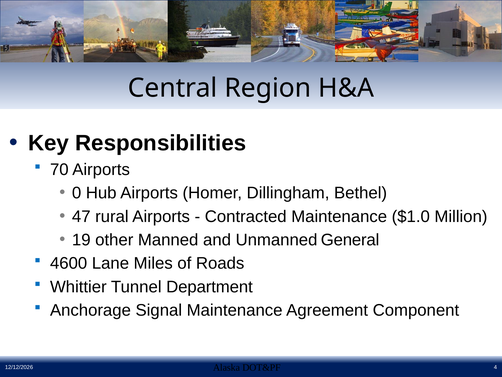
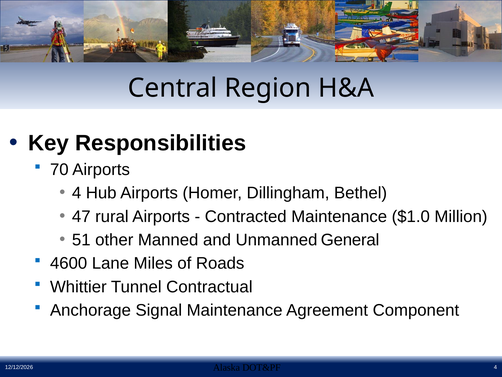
0: 0 -> 4 (77, 193)
19: 19 -> 51 (81, 240)
Department: Department -> Contractual (209, 286)
